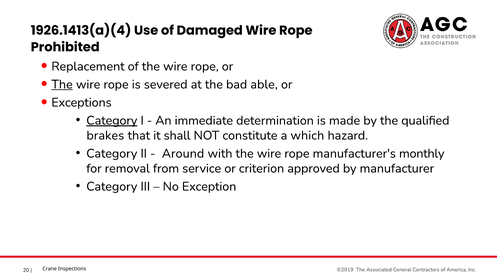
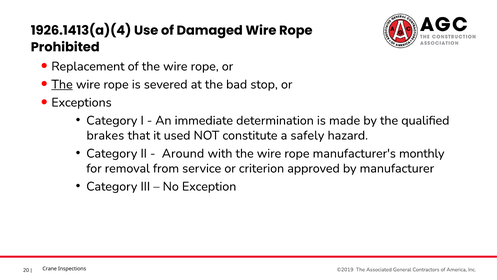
able: able -> stop (264, 84)
Category underline: present -> none (112, 120)
shall: shall -> used (177, 135)
which: which -> safely (307, 135)
